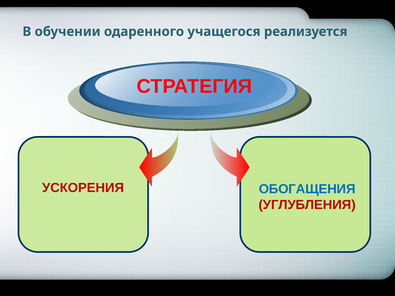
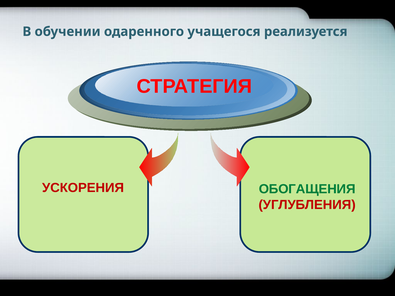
ОБОГАЩЕНИЯ colour: blue -> green (307, 189)
